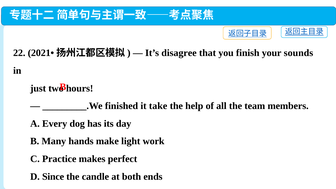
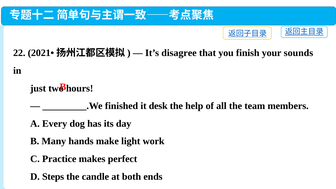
take: take -> desk (158, 106)
Since: Since -> Steps (53, 177)
